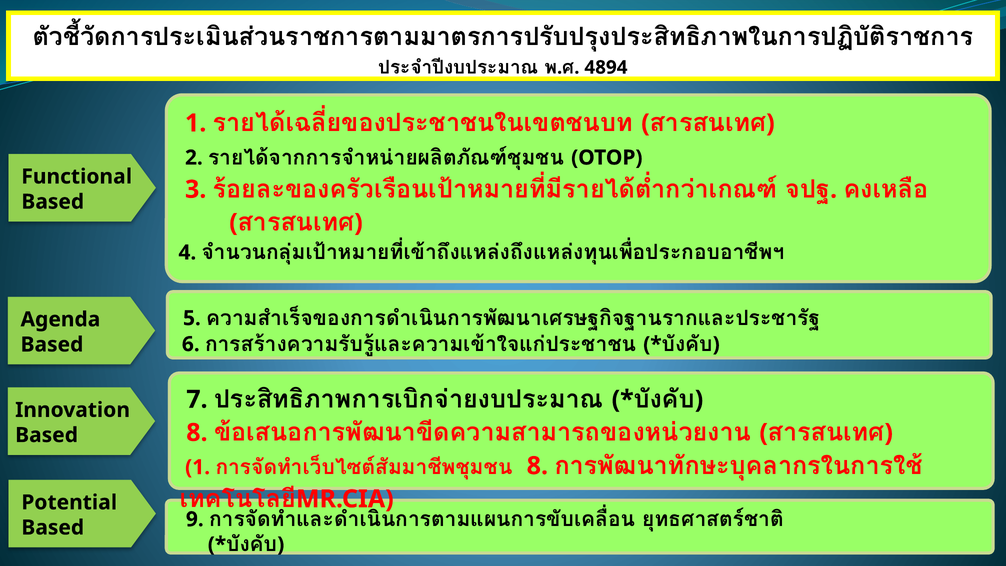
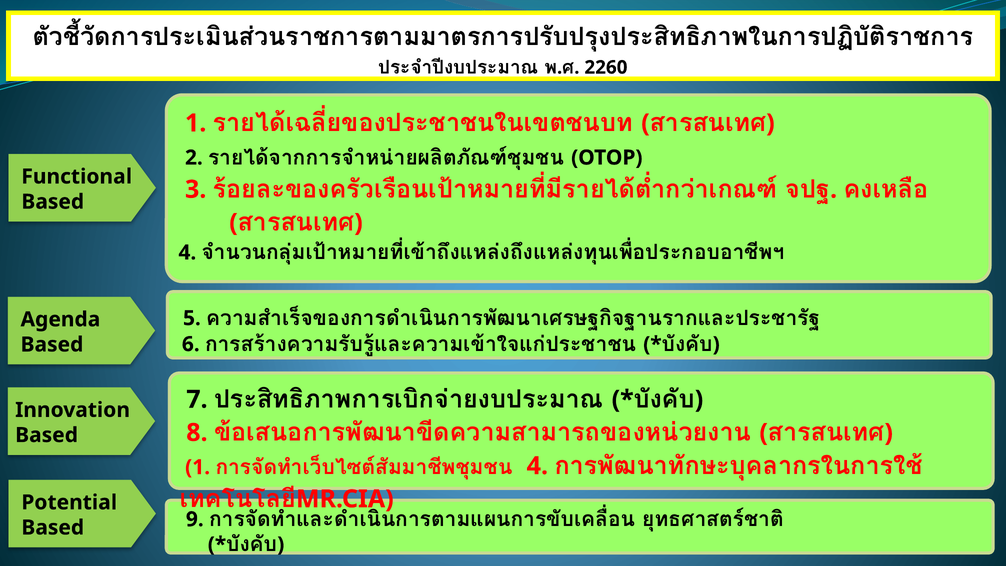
4894: 4894 -> 2260 (606, 67)
8: 8 -> 4 (537, 466)
